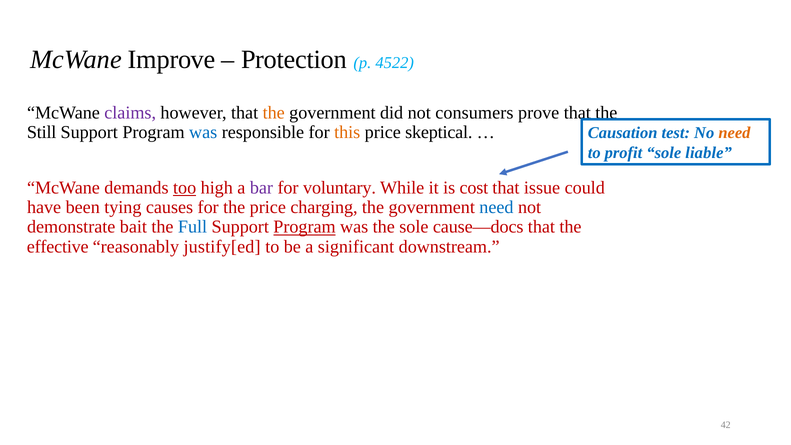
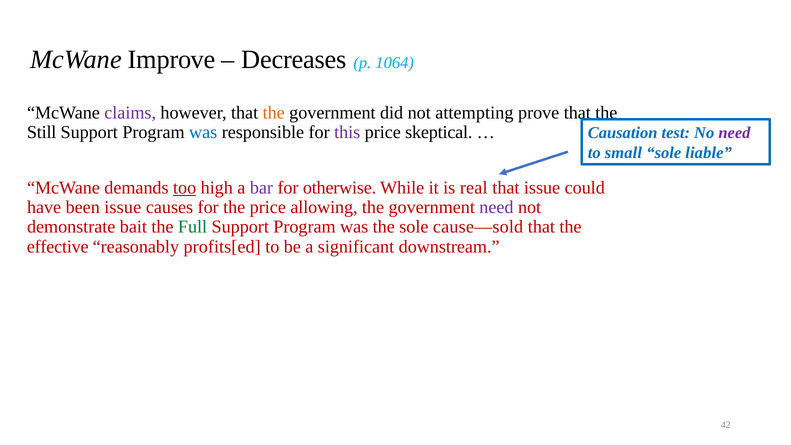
Protection: Protection -> Decreases (294, 59)
4522: 4522 -> 1064 (395, 63)
consumers: consumers -> attempting (474, 113)
this colour: orange -> purple (347, 132)
need colour: orange -> purple (734, 133)
profit: profit -> small (623, 153)
voluntary: voluntary -> otherwise (340, 188)
cost: cost -> real (474, 188)
been tying: tying -> issue (123, 207)
charging: charging -> allowing (324, 207)
need colour: blue -> purple (496, 207)
Full colour: blue -> green (193, 227)
Program underline: present -> none (305, 227)
cause—docs: cause—docs -> cause—sold (478, 227)
justify[ed: justify[ed -> profits[ed (222, 247)
